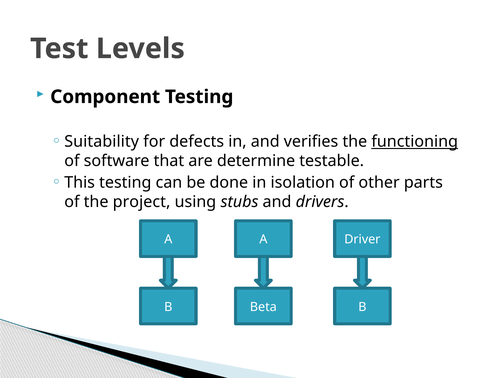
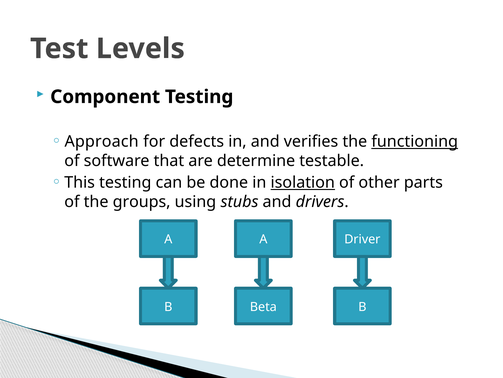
Suitability: Suitability -> Approach (102, 141)
isolation underline: none -> present (303, 182)
project: project -> groups (142, 202)
